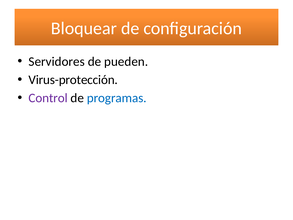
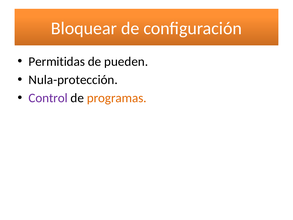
Servidores: Servidores -> Permitidas (57, 61)
Virus-protección: Virus-protección -> Nula-protección (73, 80)
programas colour: blue -> orange (117, 98)
